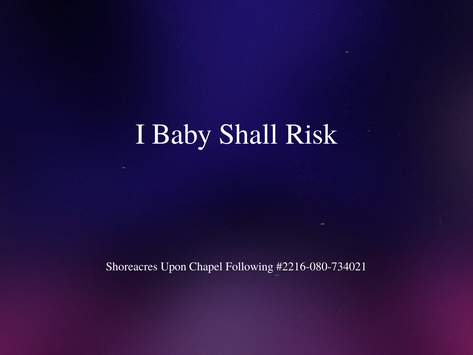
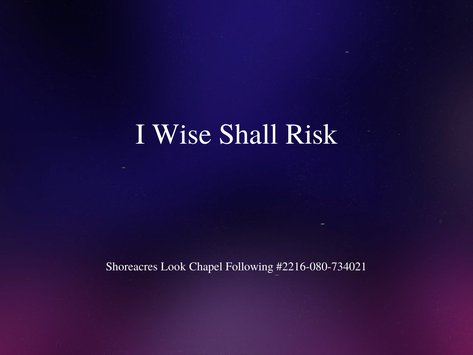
Baby: Baby -> Wise (182, 134)
Upon: Upon -> Look (173, 266)
